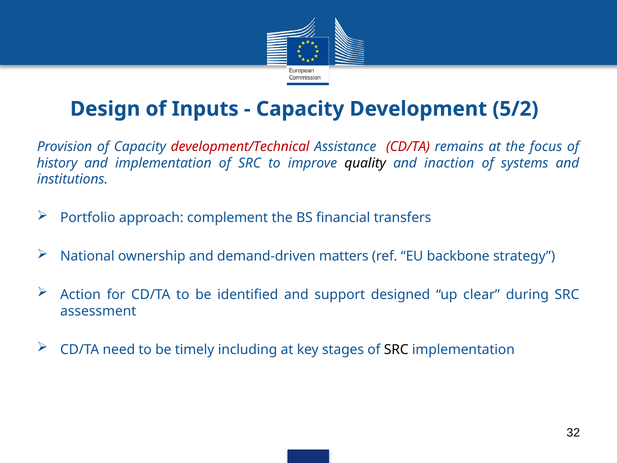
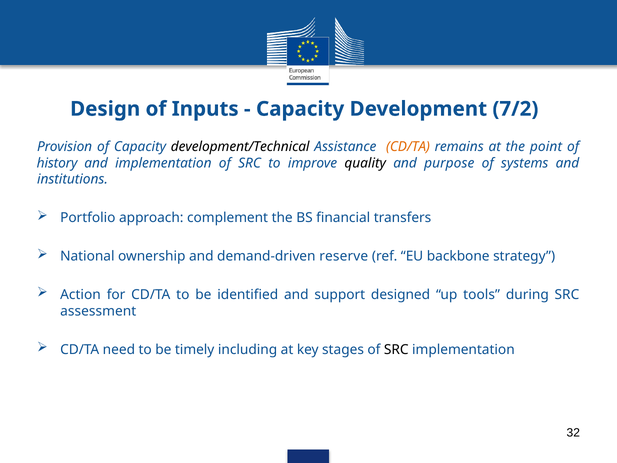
5/2: 5/2 -> 7/2 (515, 109)
development/Technical colour: red -> black (240, 146)
CD/TA colour: red -> orange (408, 146)
focus: focus -> point (546, 146)
inaction: inaction -> purpose (449, 163)
matters: matters -> reserve (344, 256)
clear: clear -> tools (482, 295)
